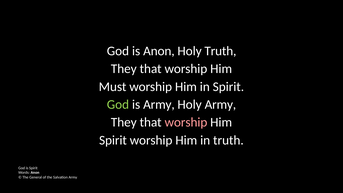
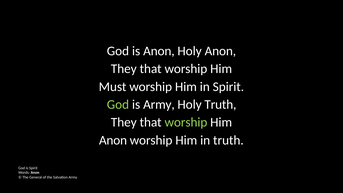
Holy Truth: Truth -> Anon (220, 51)
Holy Army: Army -> Truth (220, 104)
worship colour: pink -> light green (186, 122)
Spirit: Spirit -> Anon (113, 140)
